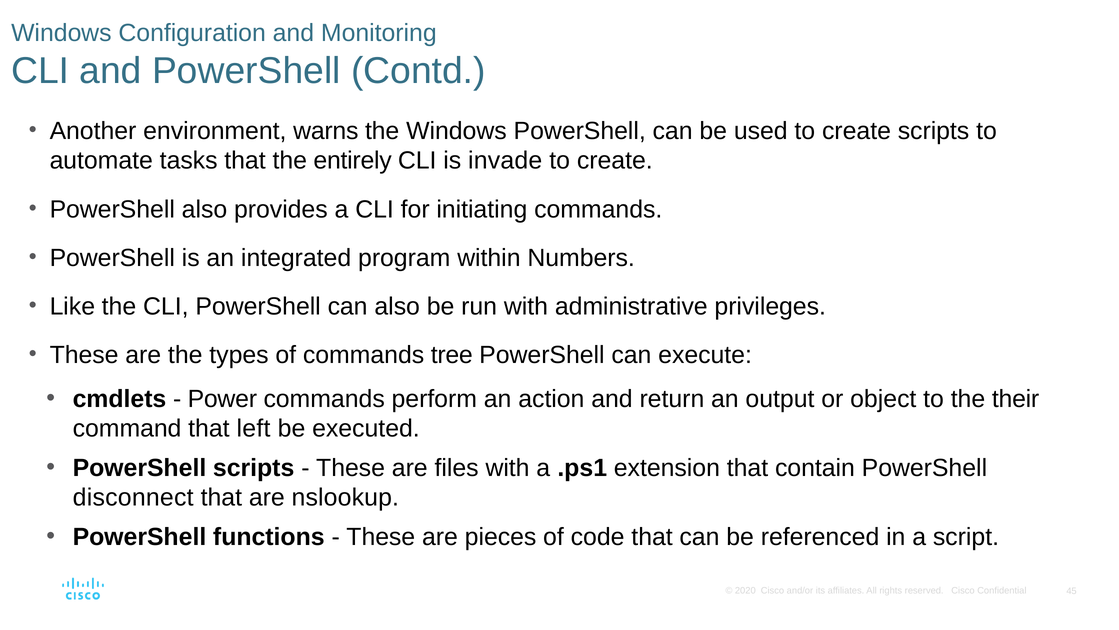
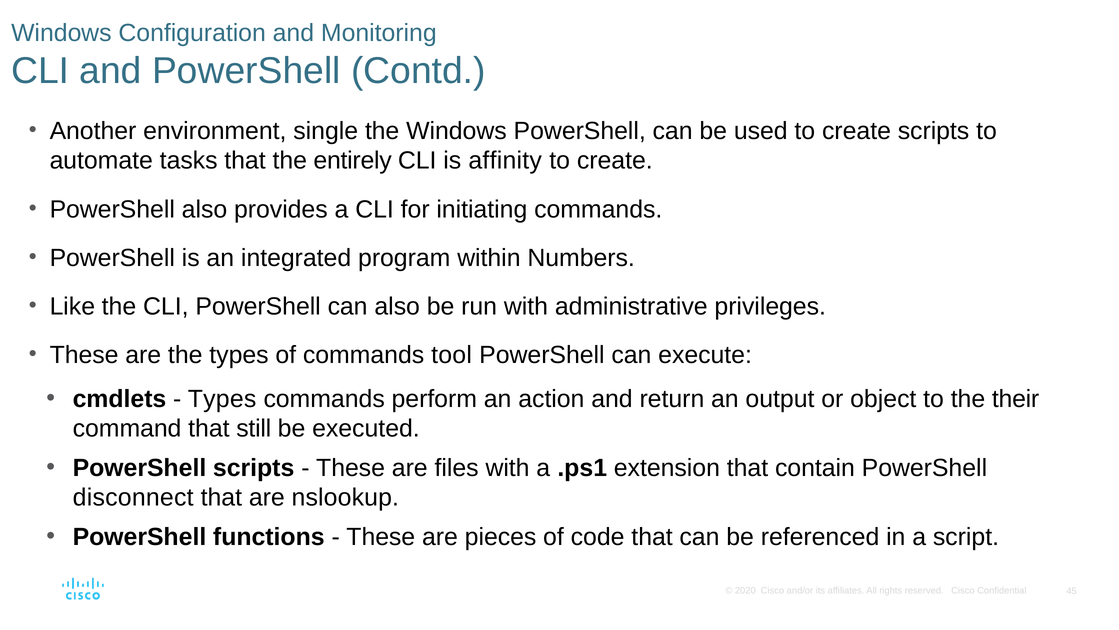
warns: warns -> single (326, 131)
invade: invade -> affinity (505, 161)
tree: tree -> tool (452, 355)
Power: Power -> Types (222, 398)
left: left -> still (254, 428)
